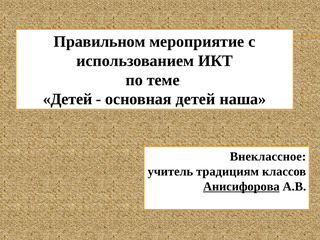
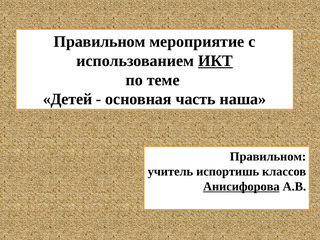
ИКТ underline: none -> present (215, 61)
основная детей: детей -> часть (196, 99)
Внеклассное: Внеклассное -> Правильном (268, 157)
традициям: традициям -> испортишь (228, 172)
